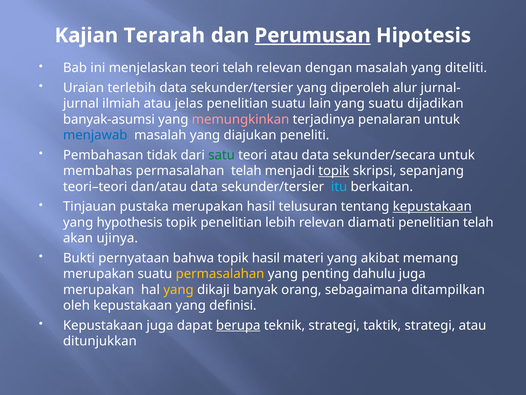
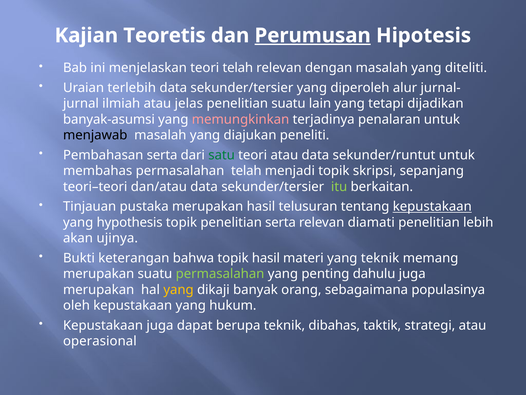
Terarah: Terarah -> Teoretis (165, 35)
yang suatu: suatu -> tetapi (386, 103)
menjawab colour: blue -> black (95, 135)
Pembahasan tidak: tidak -> serta (162, 155)
sekunder/secara: sekunder/secara -> sekunder/runtut (384, 155)
topik underline: present -> none (334, 171)
itu colour: light blue -> light green (339, 186)
penelitian lebih: lebih -> serta (280, 222)
penelitian telah: telah -> lebih (478, 222)
pernyataan: pernyataan -> keterangan (134, 258)
yang akibat: akibat -> teknik (380, 258)
permasalahan colour: yellow -> light green (220, 274)
ditampilkan: ditampilkan -> populasinya (448, 289)
definisi: definisi -> hukum (233, 305)
berupa underline: present -> none (238, 325)
teknik strategi: strategi -> dibahas (334, 325)
ditunjukkan: ditunjukkan -> operasional (100, 341)
